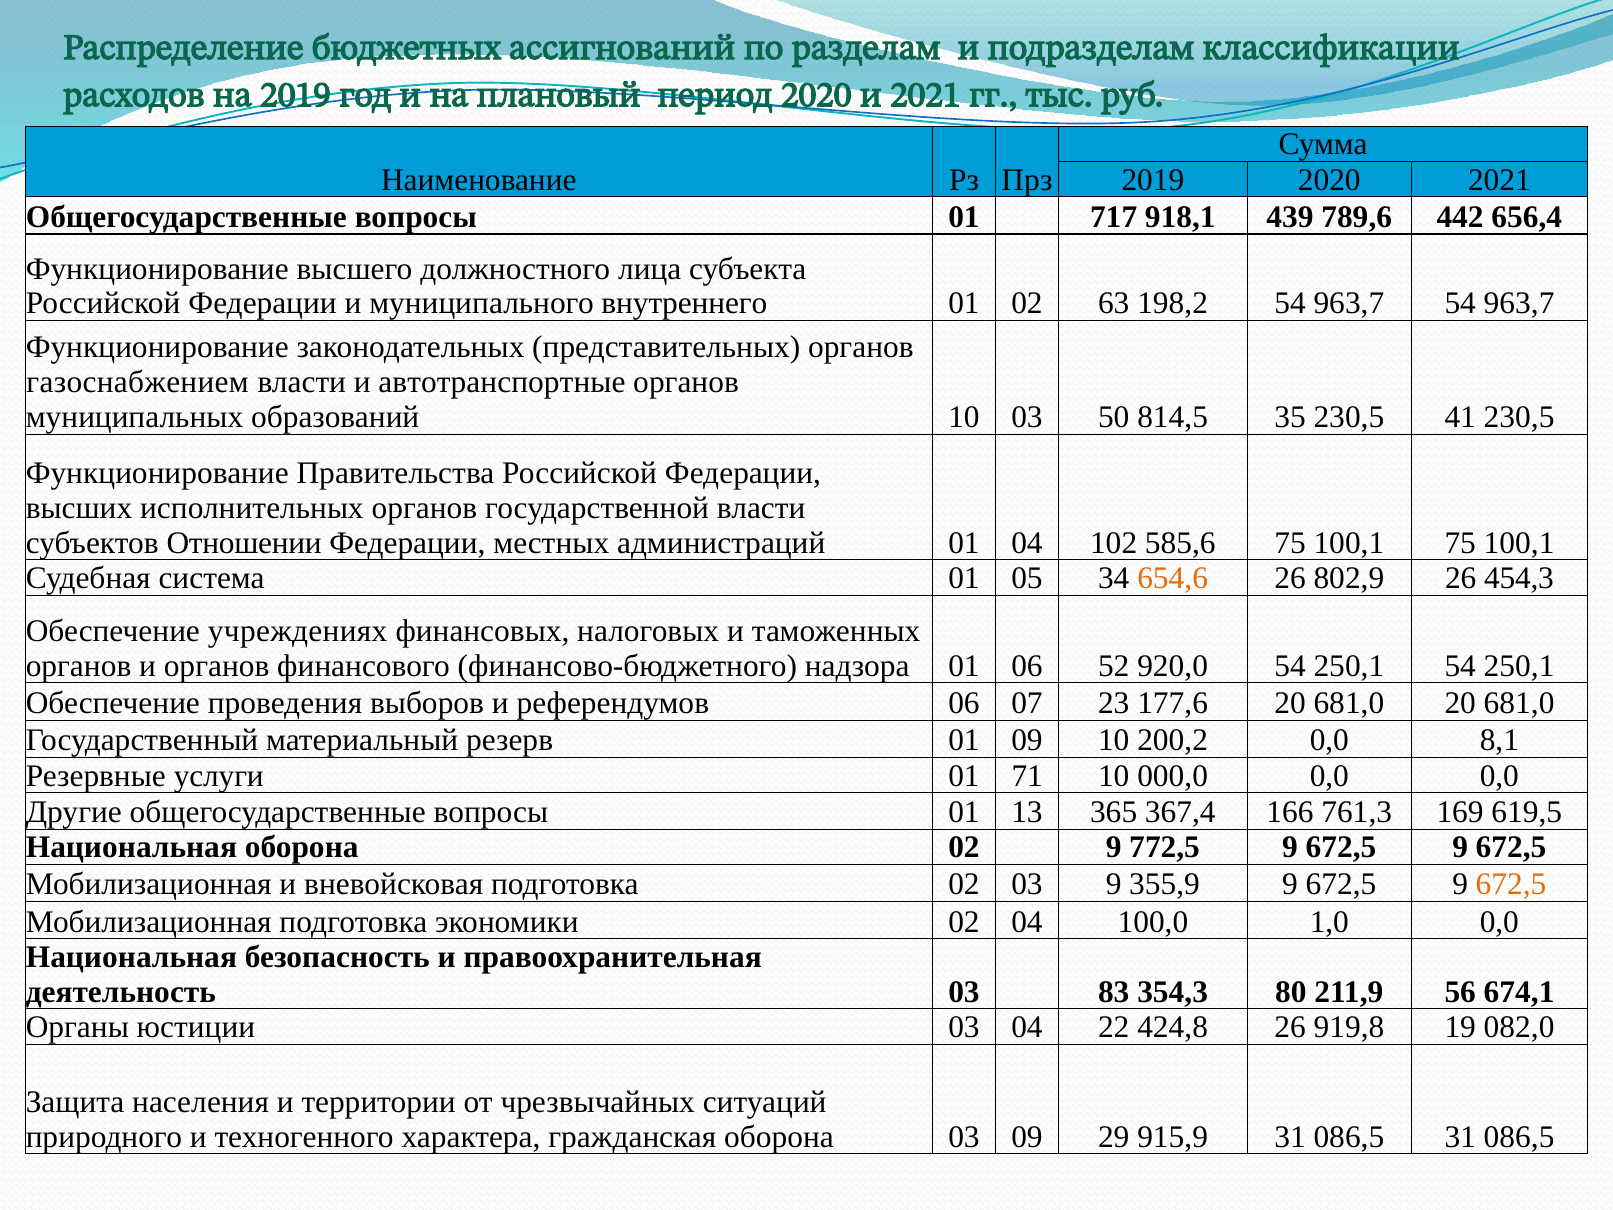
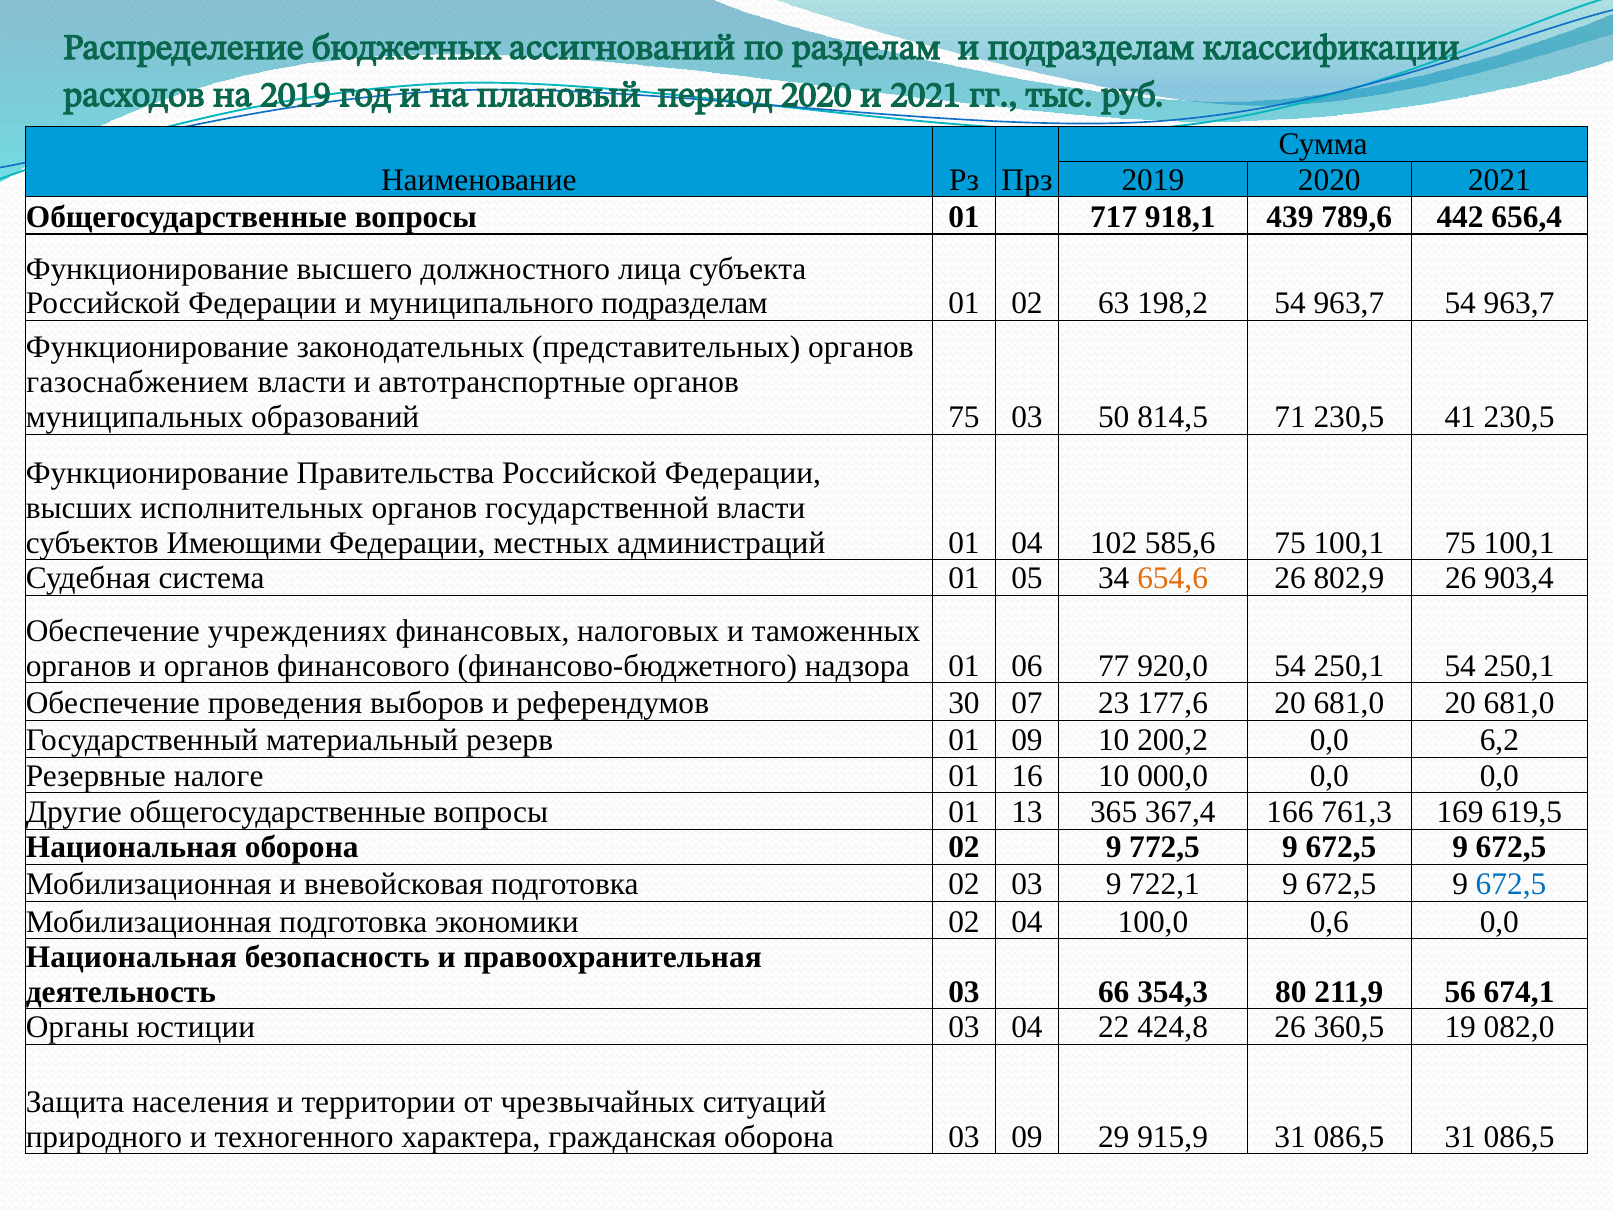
муниципального внутреннего: внутреннего -> подразделам (685, 303)
образований 10: 10 -> 75 (964, 417)
35: 35 -> 71 (1290, 417)
Отношении: Отношении -> Имеющими (244, 543)
454,3: 454,3 -> 903,4 (1519, 578)
52: 52 -> 77 (1114, 666)
референдумов 06: 06 -> 30 (964, 703)
8,1: 8,1 -> 6,2 (1499, 740)
услуги: услуги -> налоге (219, 776)
71: 71 -> 16 (1027, 776)
355,9: 355,9 -> 722,1 (1165, 884)
672,5 colour: orange -> blue (1511, 884)
1,0: 1,0 -> 0,6 (1329, 922)
83: 83 -> 66 (1114, 992)
919,8: 919,8 -> 360,5 (1349, 1027)
